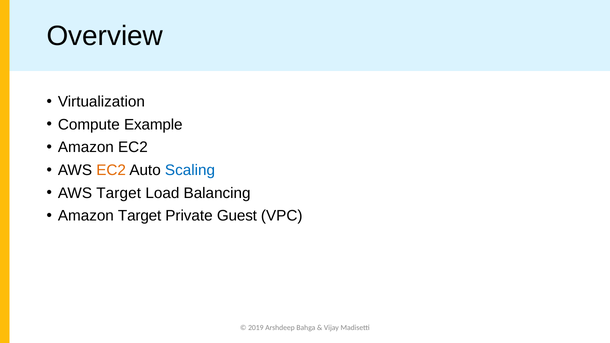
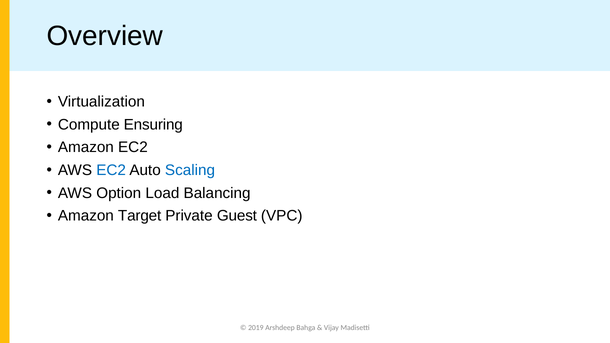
Example: Example -> Ensuring (153, 125)
EC2 colour: orange -> blue (111, 170)
AWS Target: Target -> Option (119, 193)
